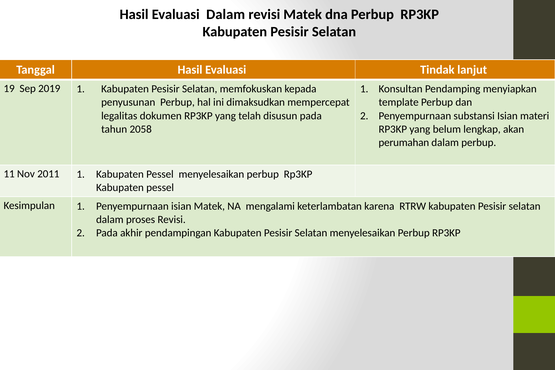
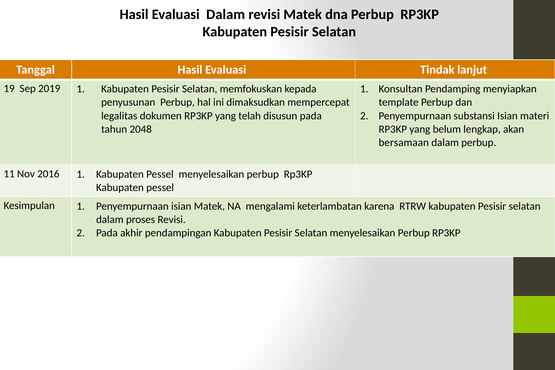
2058: 2058 -> 2048 (141, 129)
perumahan: perumahan -> bersamaan (404, 143)
2011: 2011 -> 2016 (48, 174)
